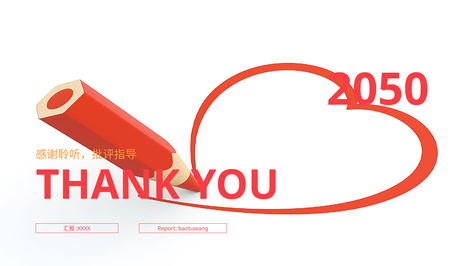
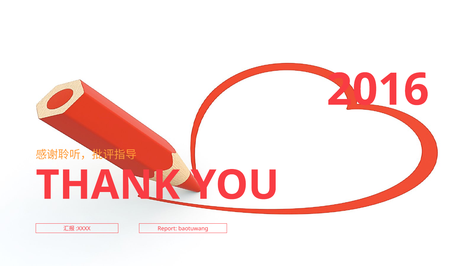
2050: 2050 -> 2016 (378, 90)
